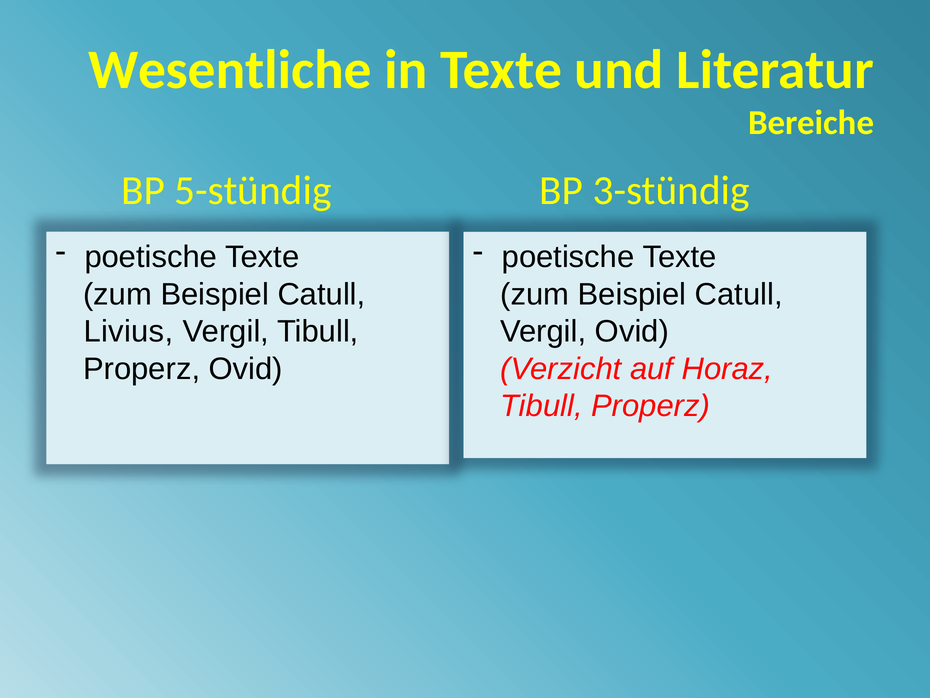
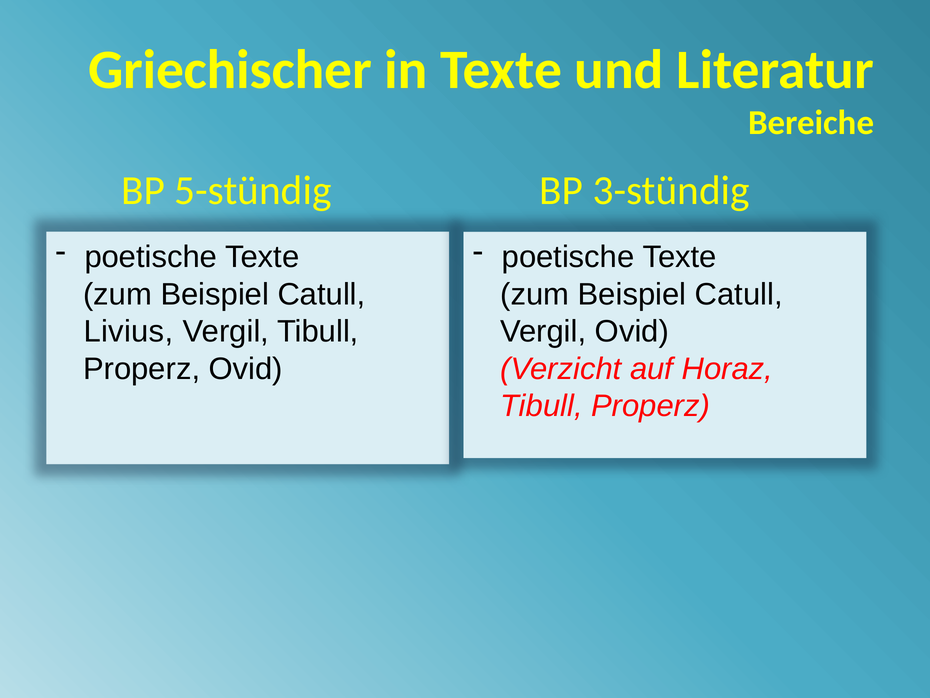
Wesentliche: Wesentliche -> Griechischer (230, 70)
